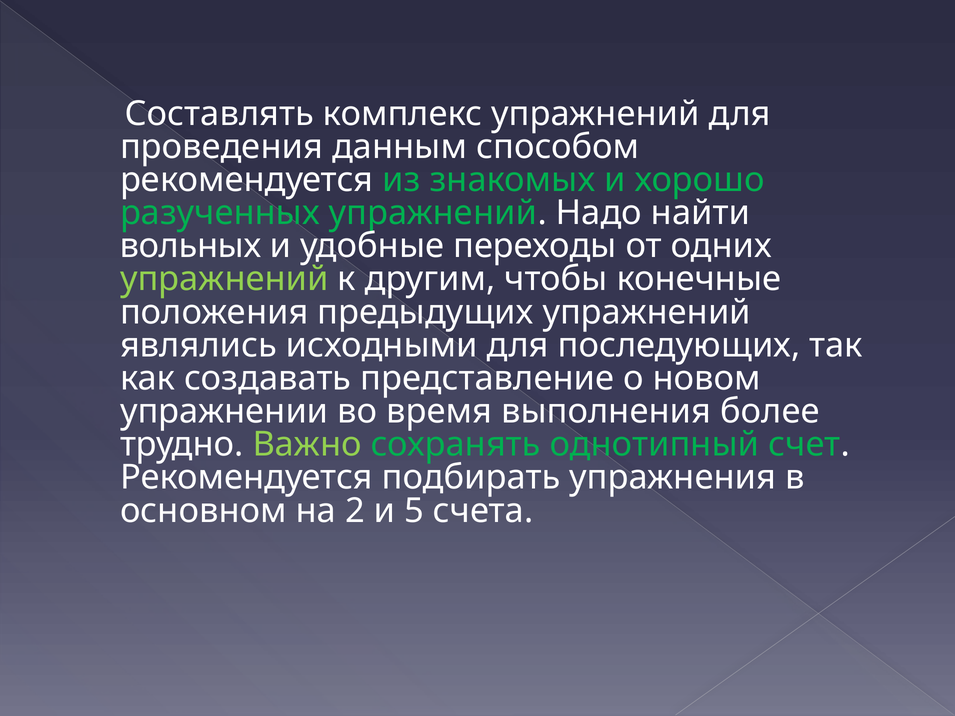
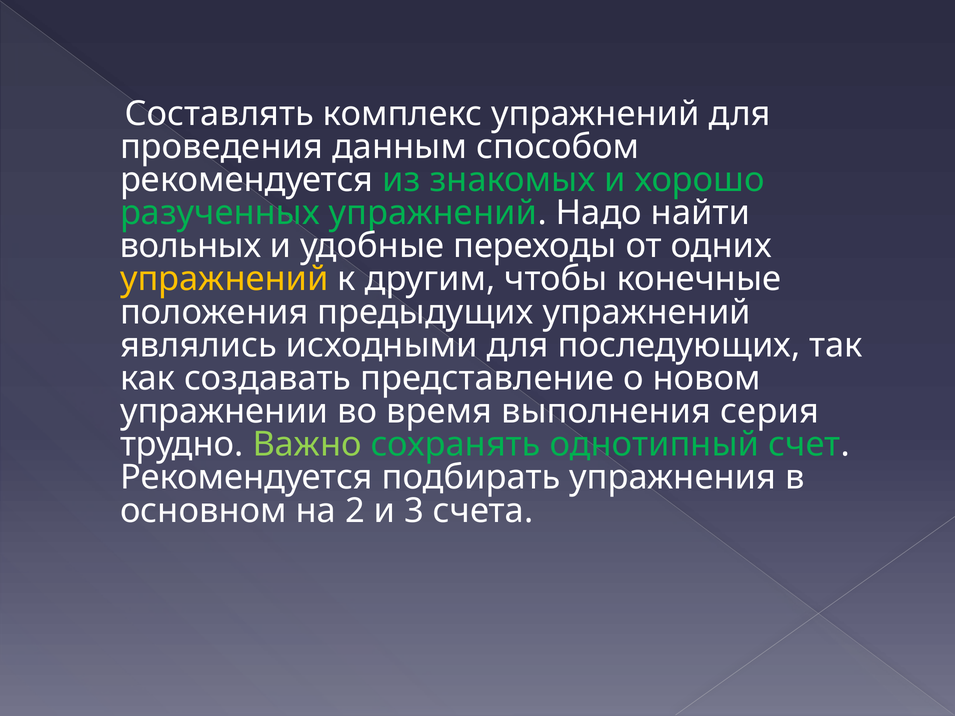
упражнений colour: light green -> yellow (224, 279)
более: более -> серия (770, 412)
5: 5 -> 3 (414, 511)
